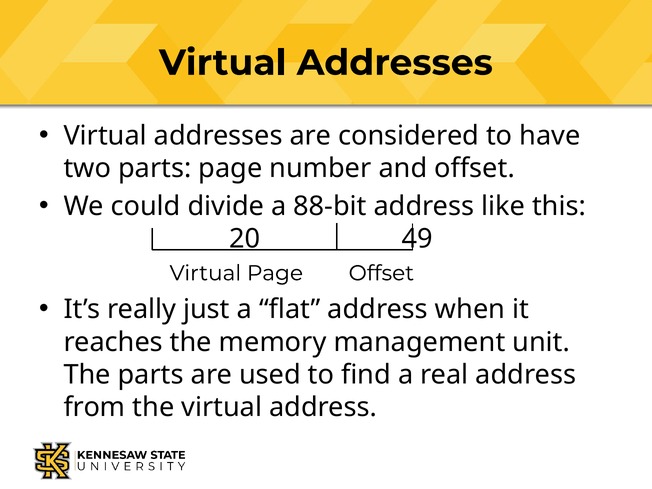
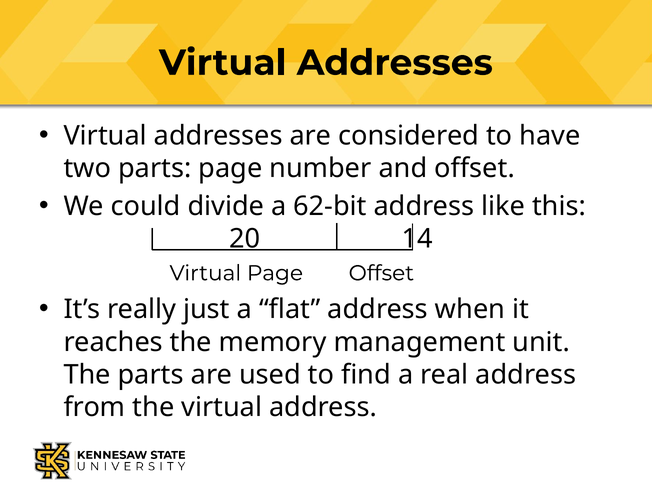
88-bit: 88-bit -> 62-bit (330, 206)
49: 49 -> 14 (417, 239)
